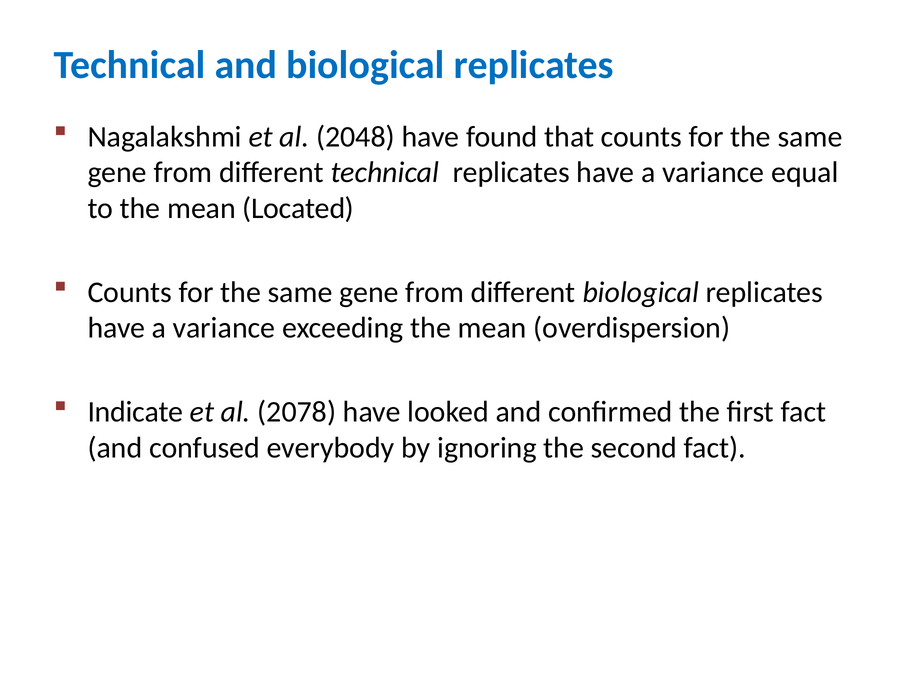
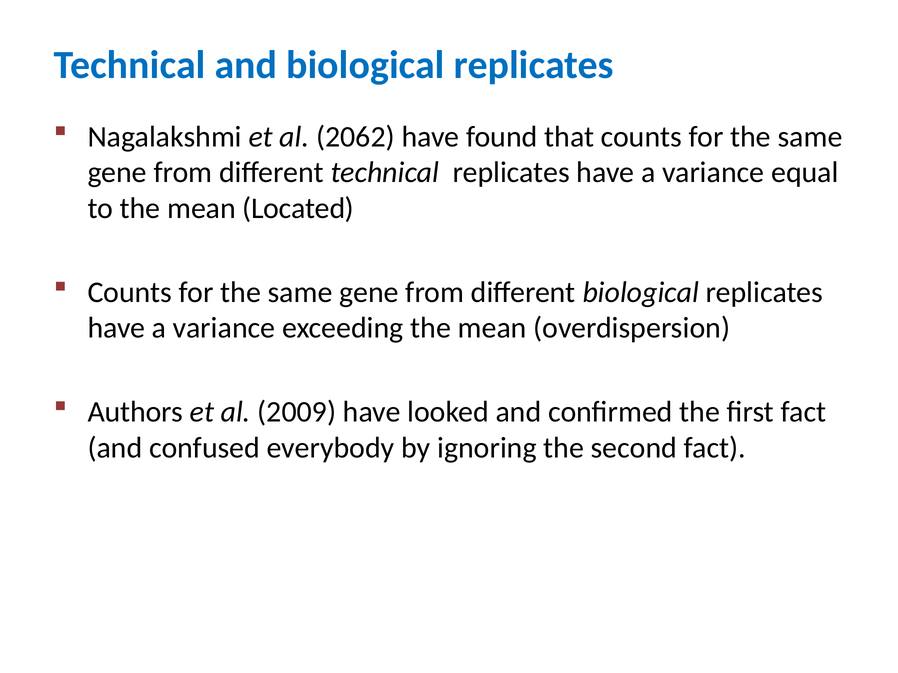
2048: 2048 -> 2062 (355, 137)
Indicate: Indicate -> Authors (135, 412)
2078: 2078 -> 2009 (297, 412)
